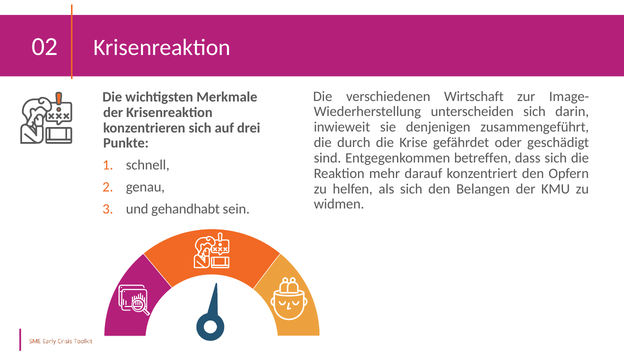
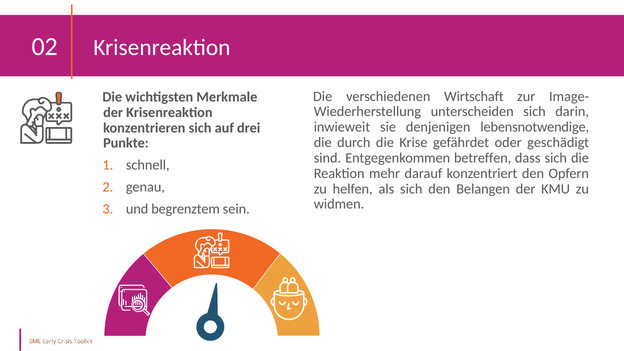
zusammengeführt: zusammengeführt -> lebensnotwendige (535, 127)
gehandhabt: gehandhabt -> begrenztem (186, 209)
